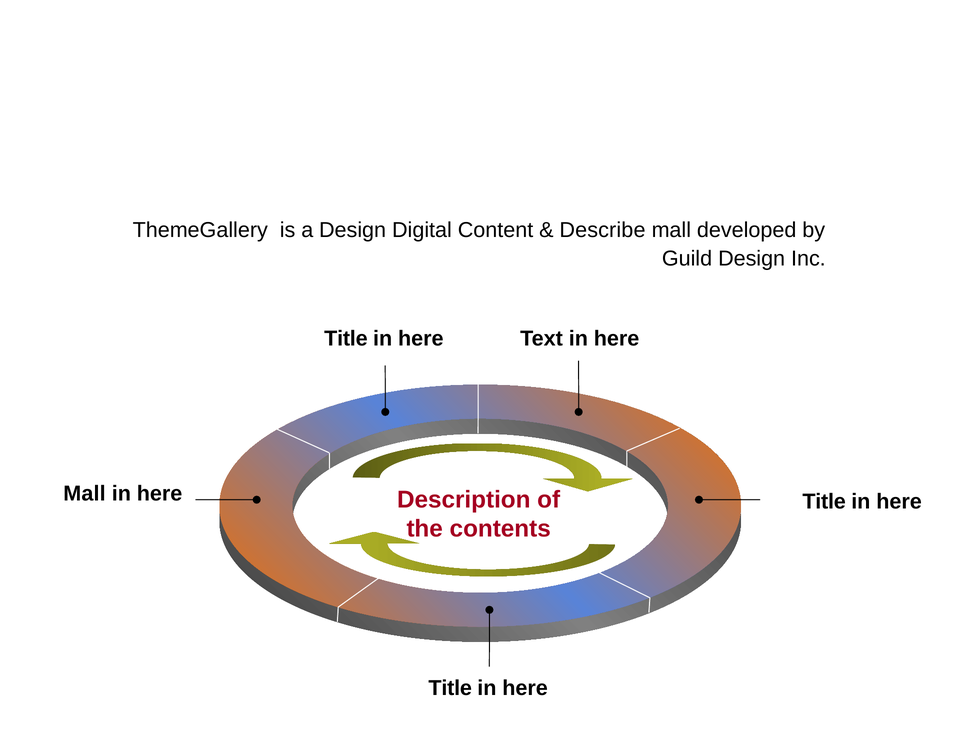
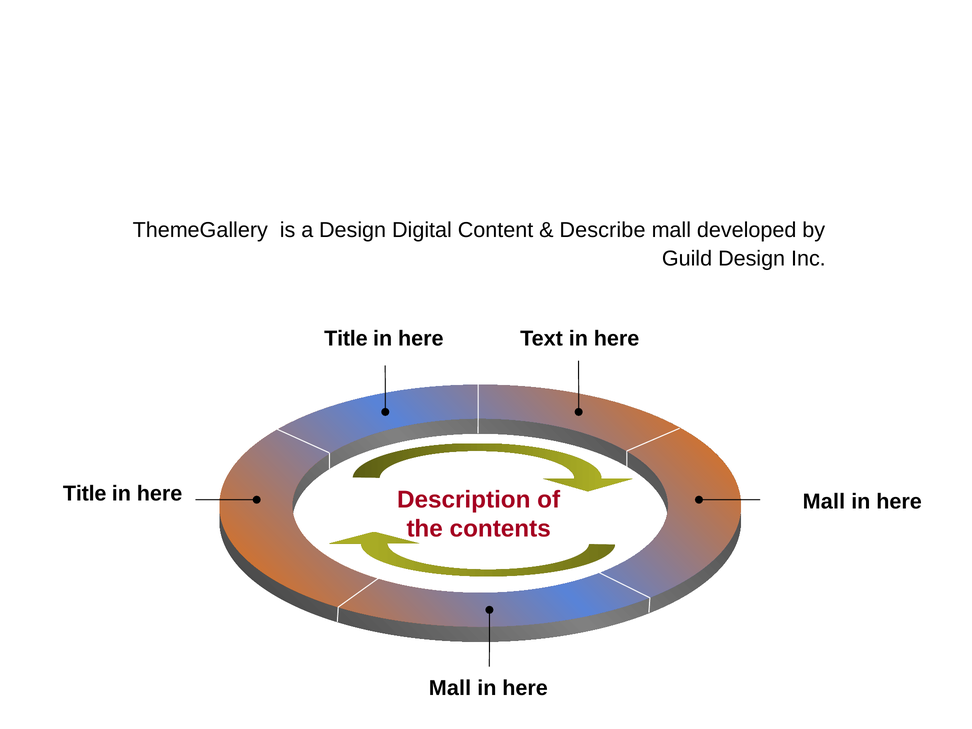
Mall: Mall -> Title (85, 493)
Title: Title -> Mall (824, 502)
Title: Title -> Mall (450, 688)
